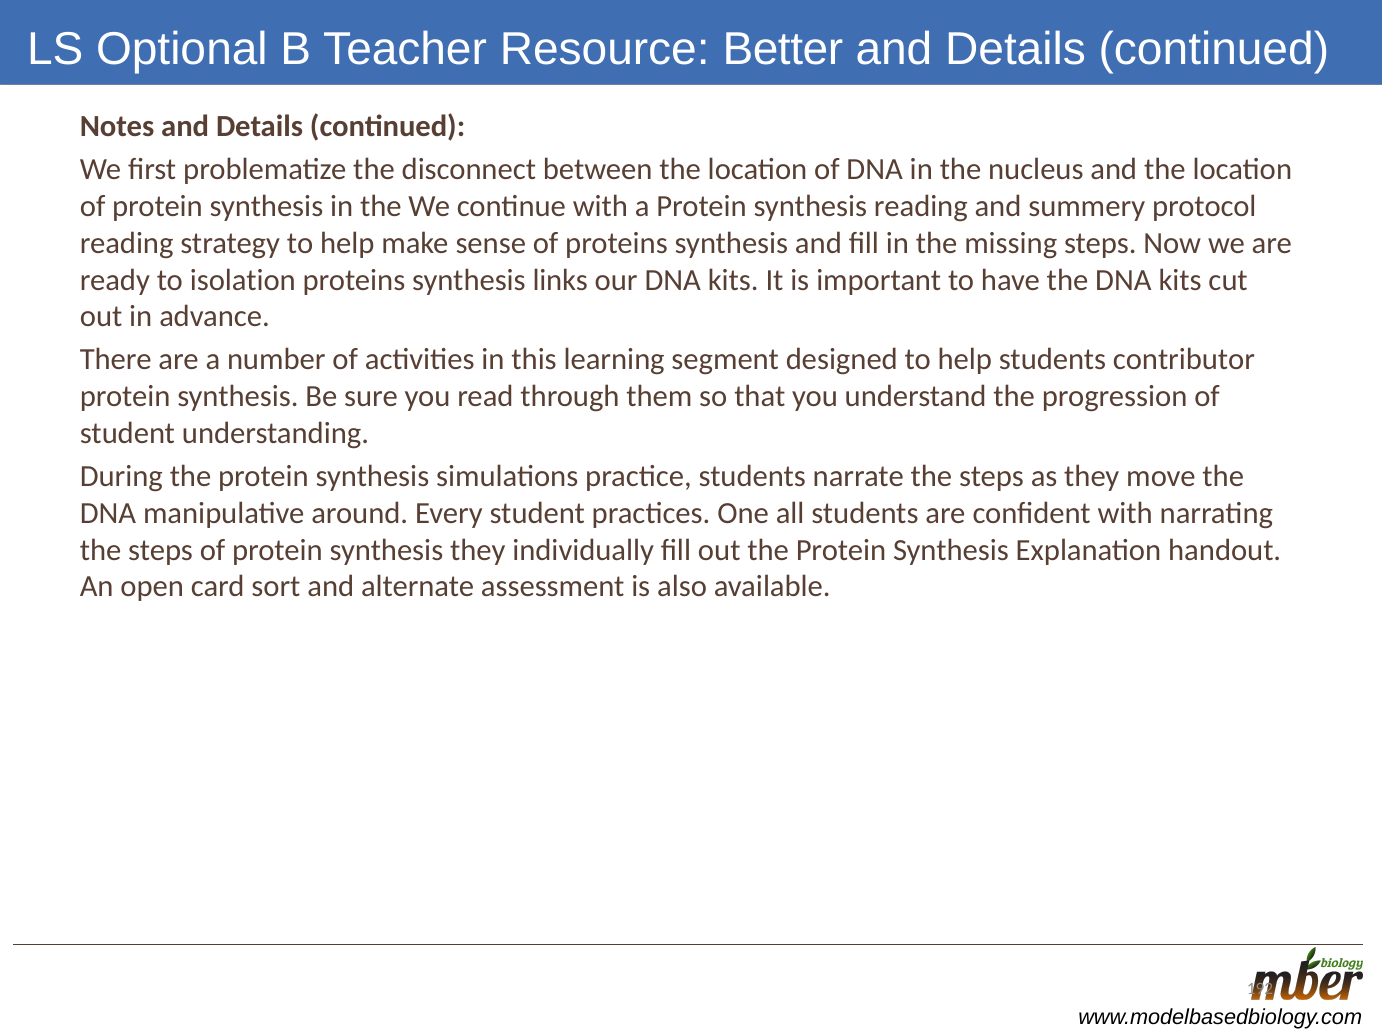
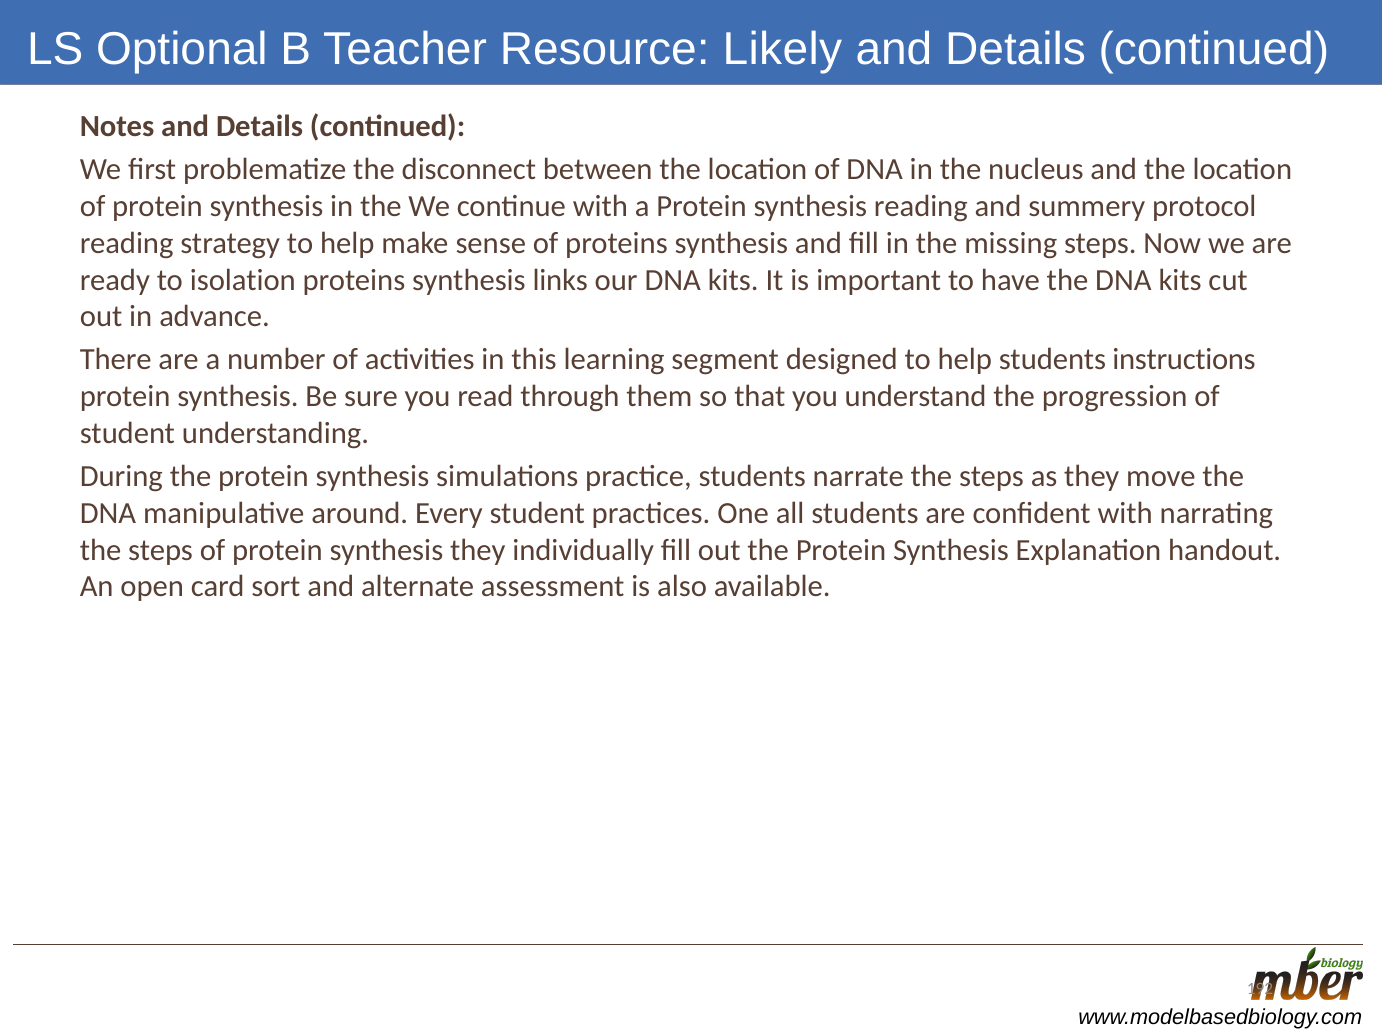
Better: Better -> Likely (782, 49)
contributor: contributor -> instructions (1184, 360)
